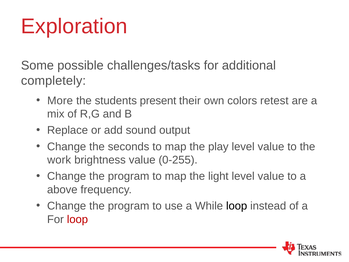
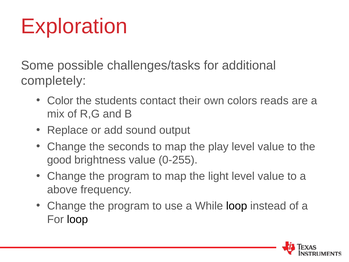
More: More -> Color (60, 101)
present: present -> contact (158, 101)
retest: retest -> reads (274, 101)
work: work -> good (59, 160)
loop colour: red -> black (77, 219)
